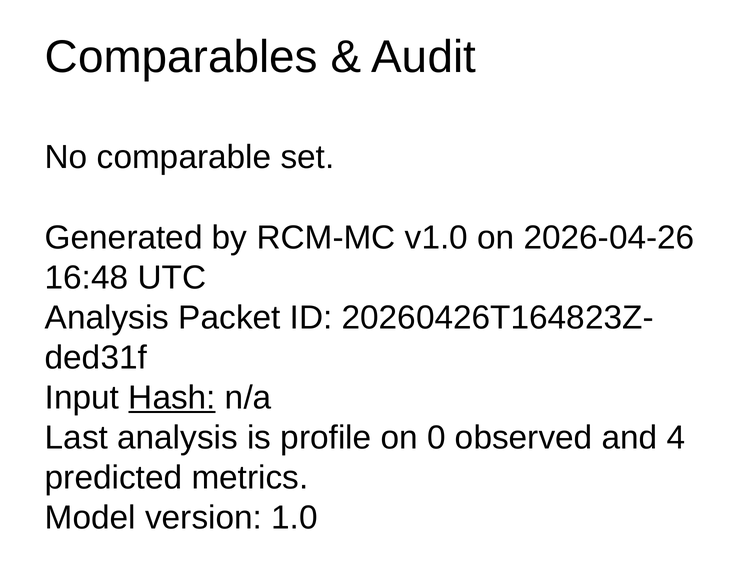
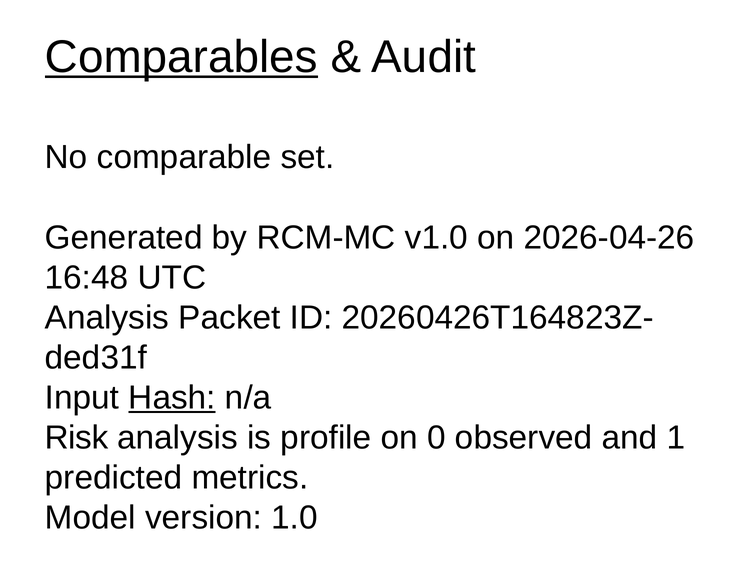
Comparables underline: none -> present (181, 57)
Last: Last -> Risk (77, 438)
4: 4 -> 1 (676, 438)
